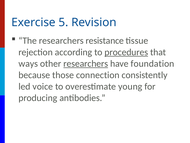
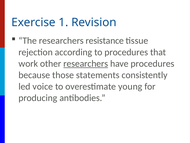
5: 5 -> 1 (63, 22)
procedures underline: present -> none (126, 52)
ways: ways -> work (28, 63)
have foundation: foundation -> procedures (152, 63)
connection: connection -> statements (98, 75)
